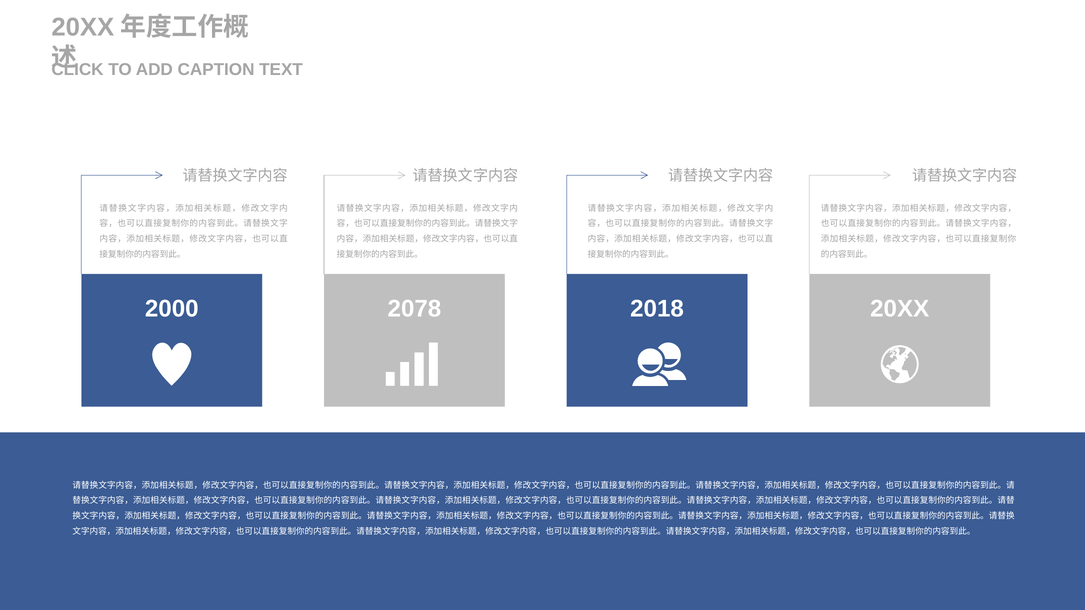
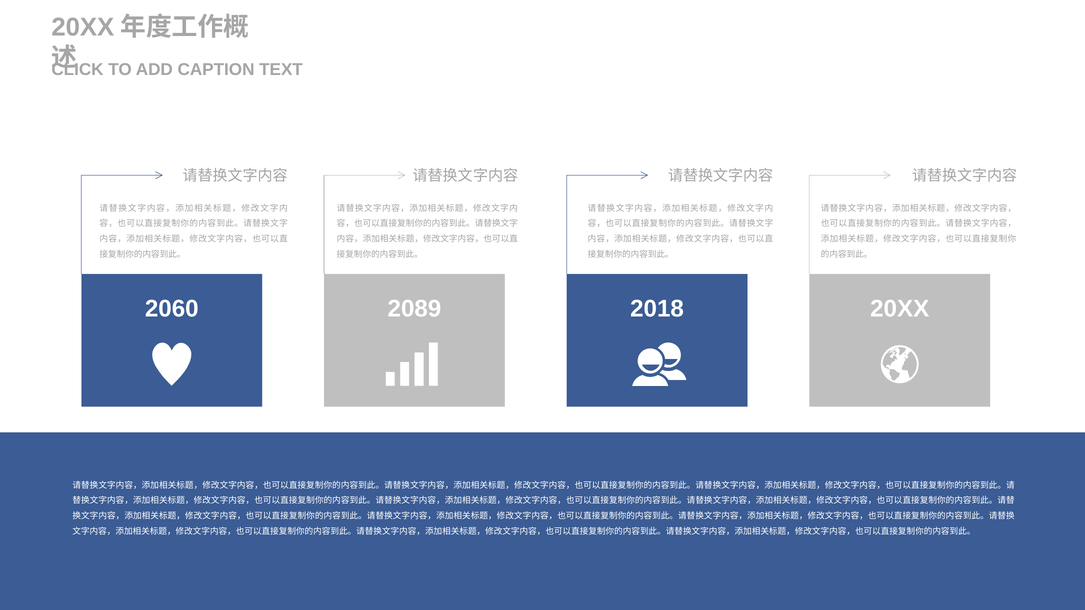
2000: 2000 -> 2060 (172, 309)
2078: 2078 -> 2089 (414, 309)
